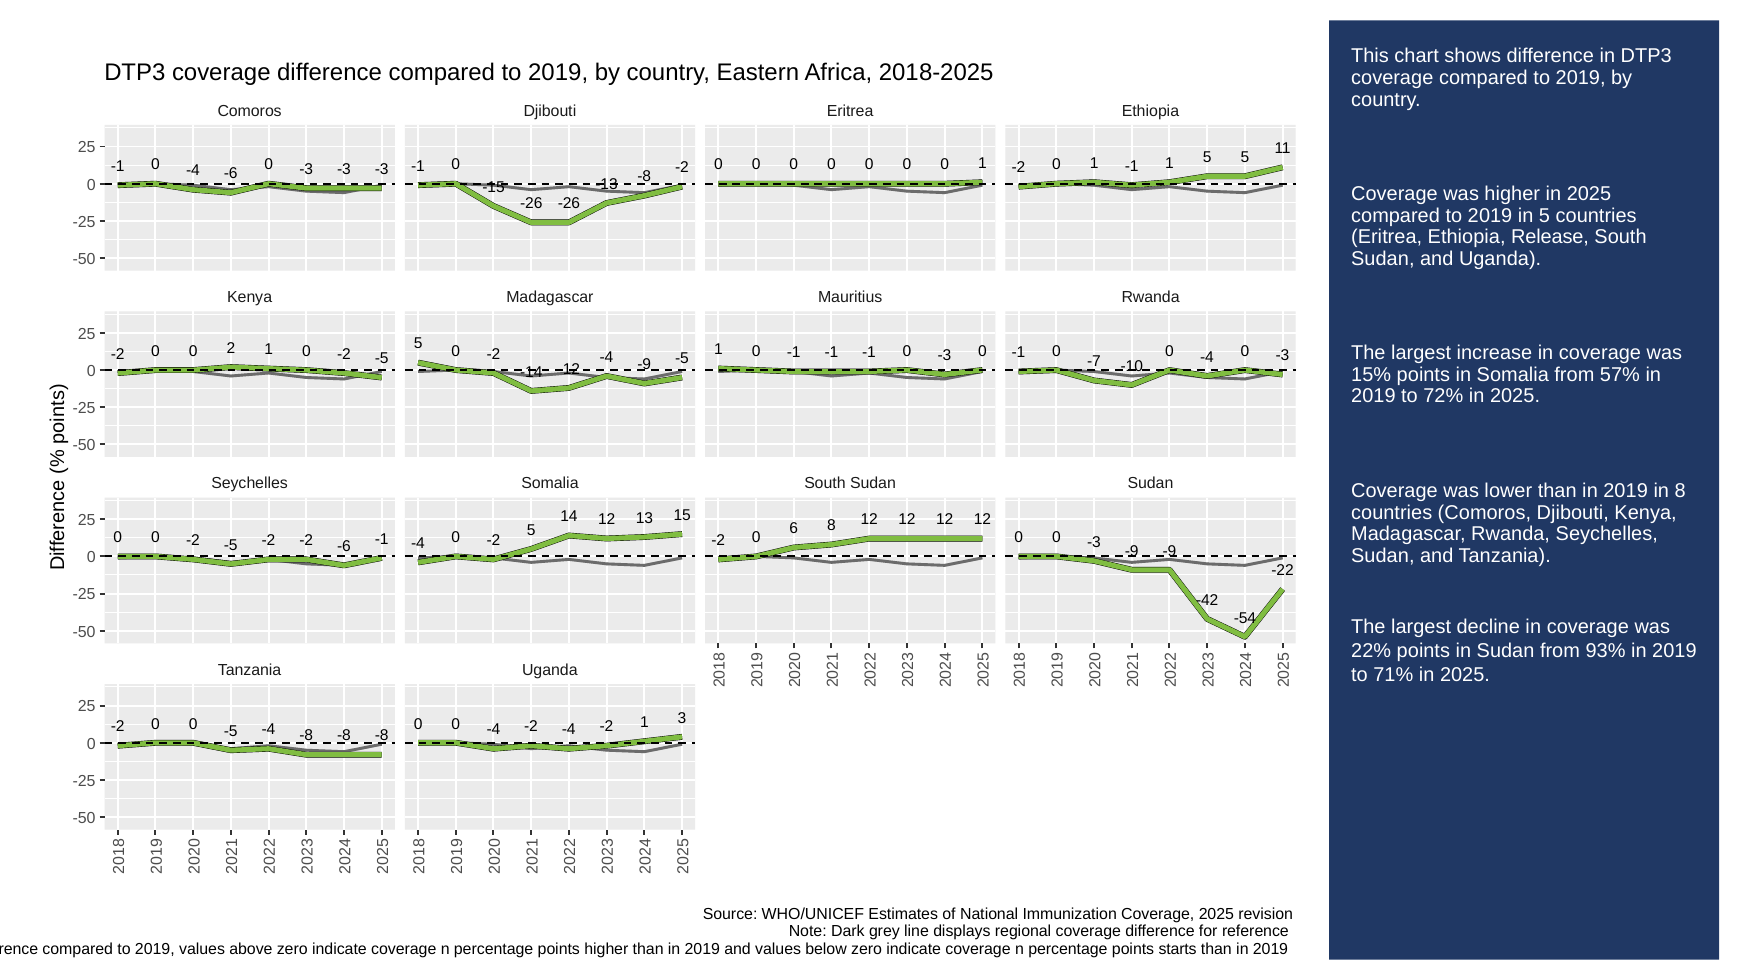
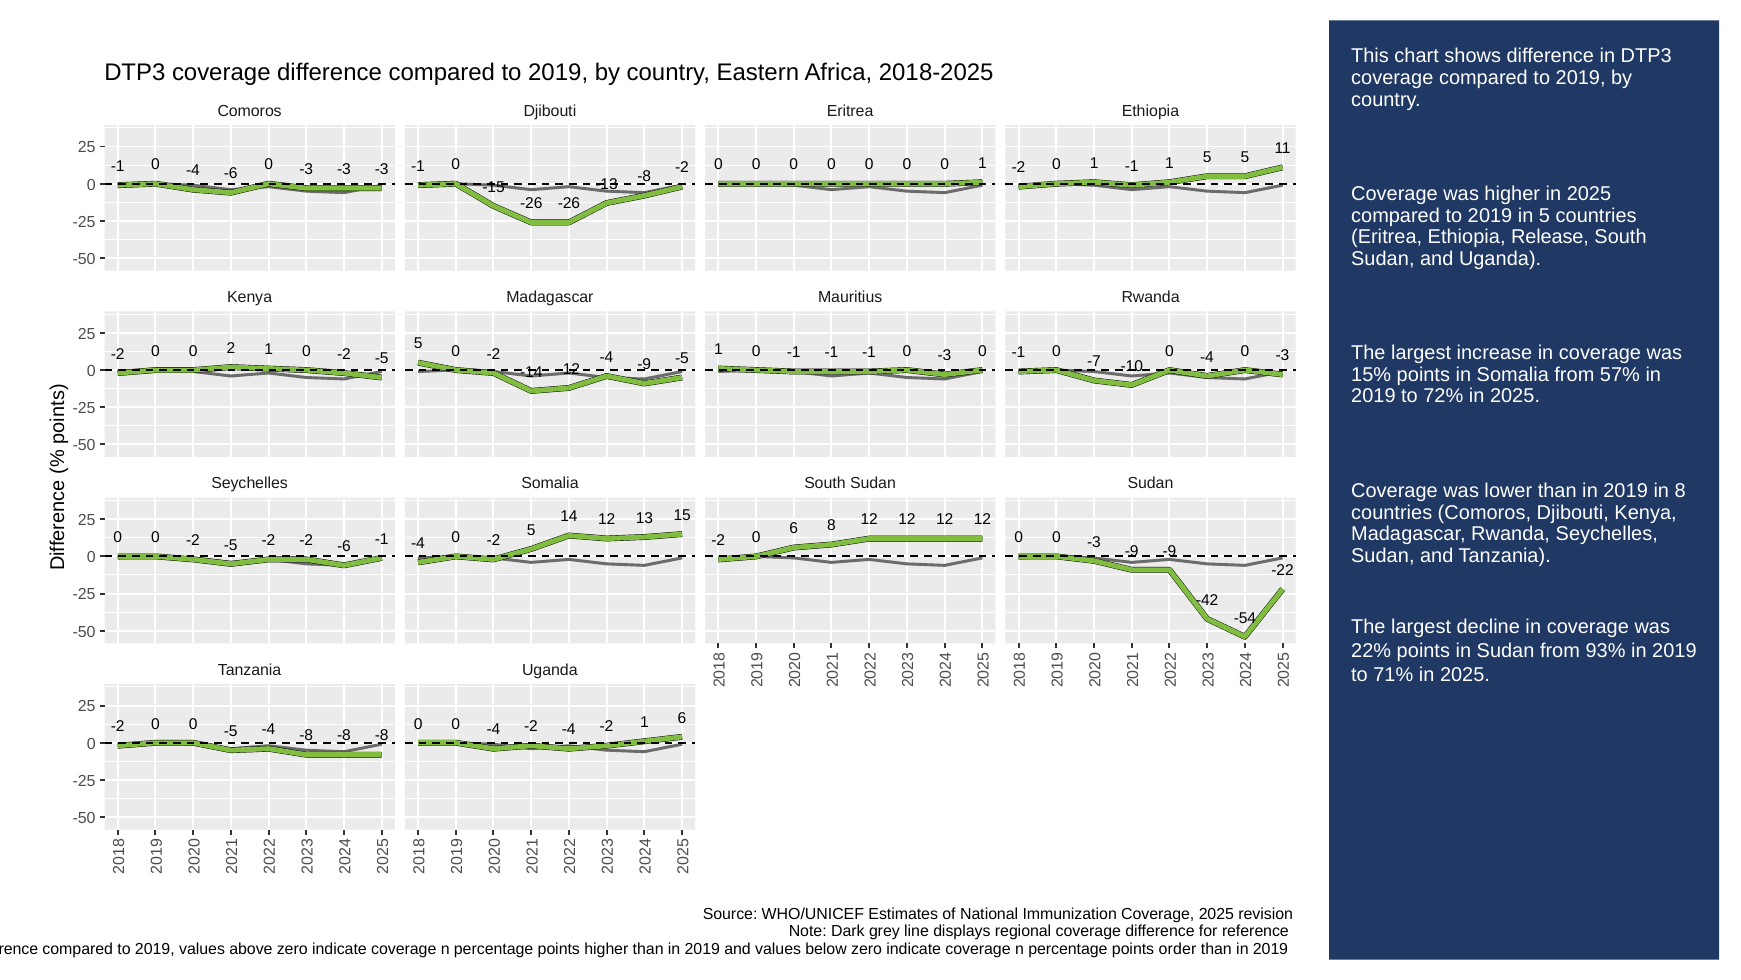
1 3: 3 -> 6 (682, 717)
starts: starts -> order (1177, 948)
